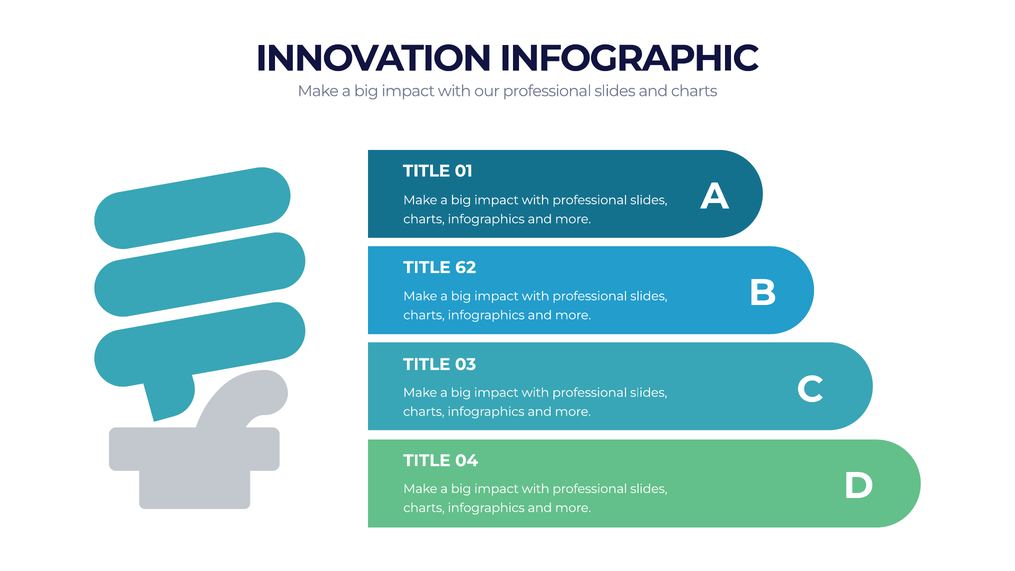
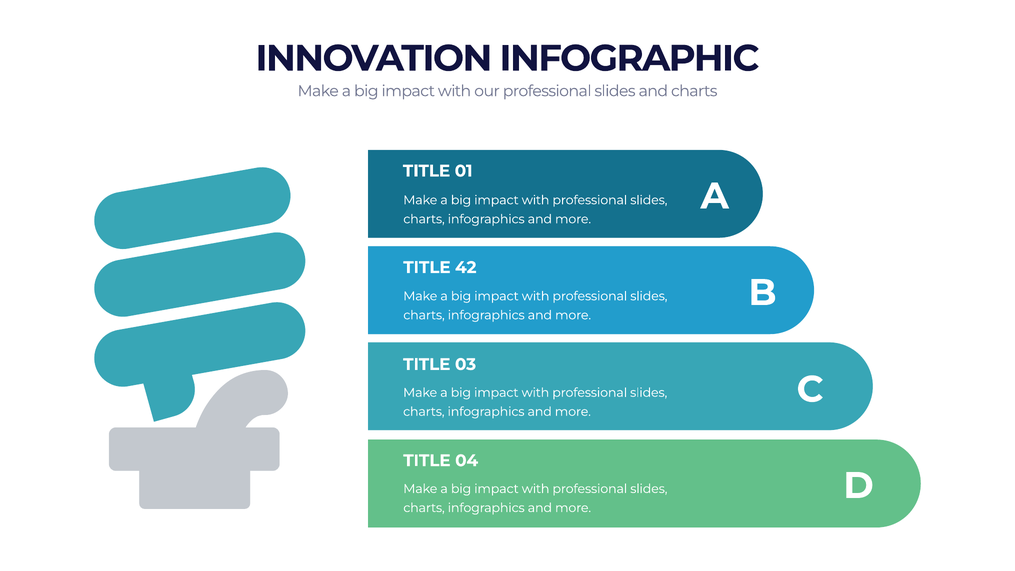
62: 62 -> 42 (466, 268)
